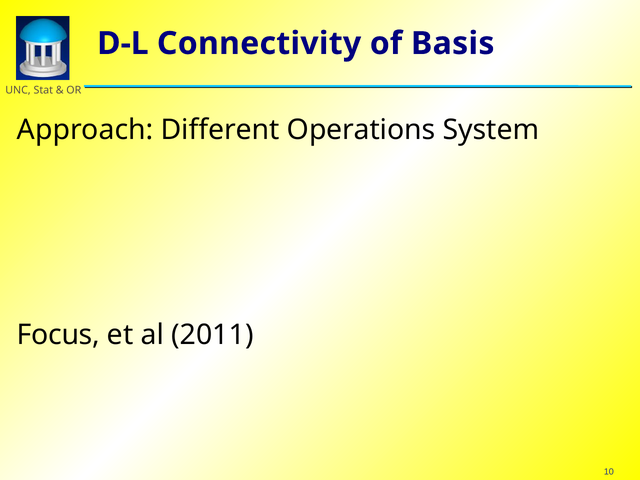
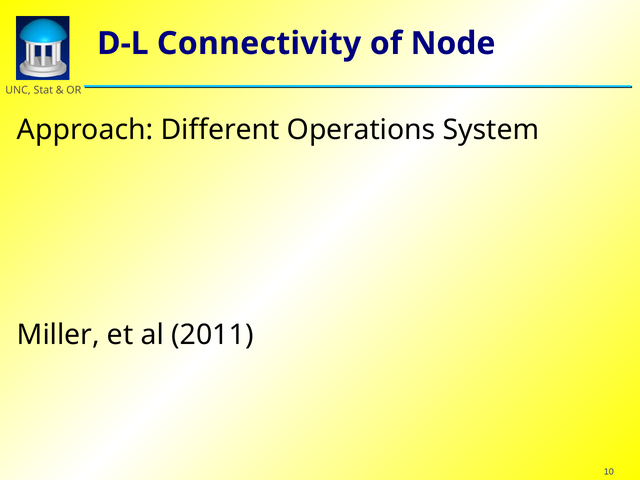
Basis: Basis -> Node (453, 43)
Focus: Focus -> Miller (58, 335)
